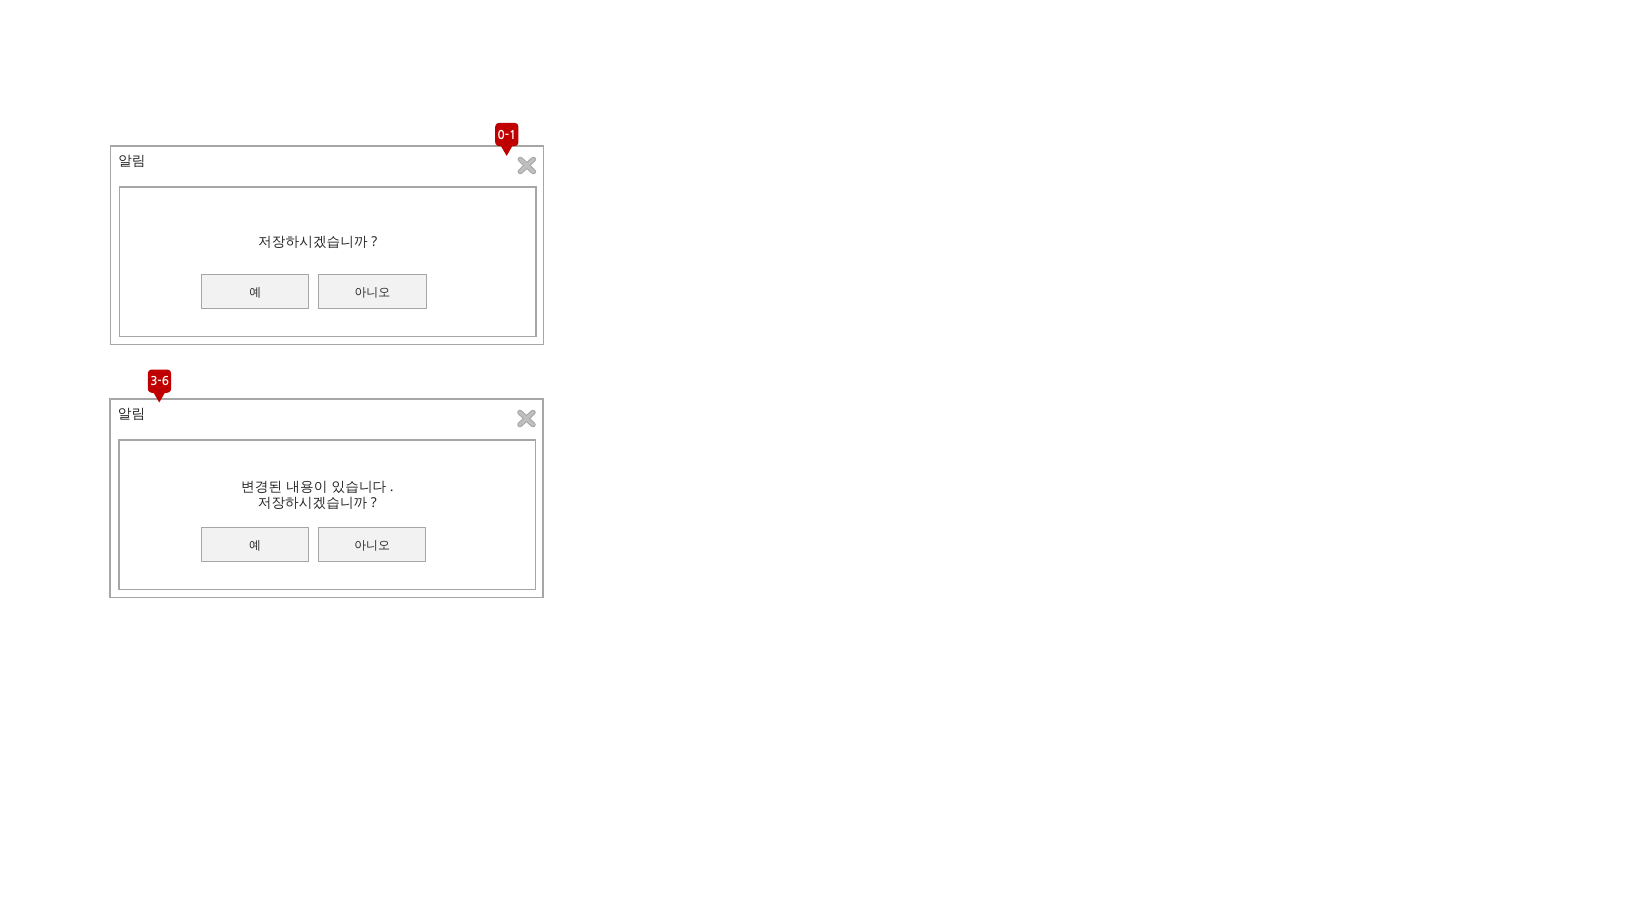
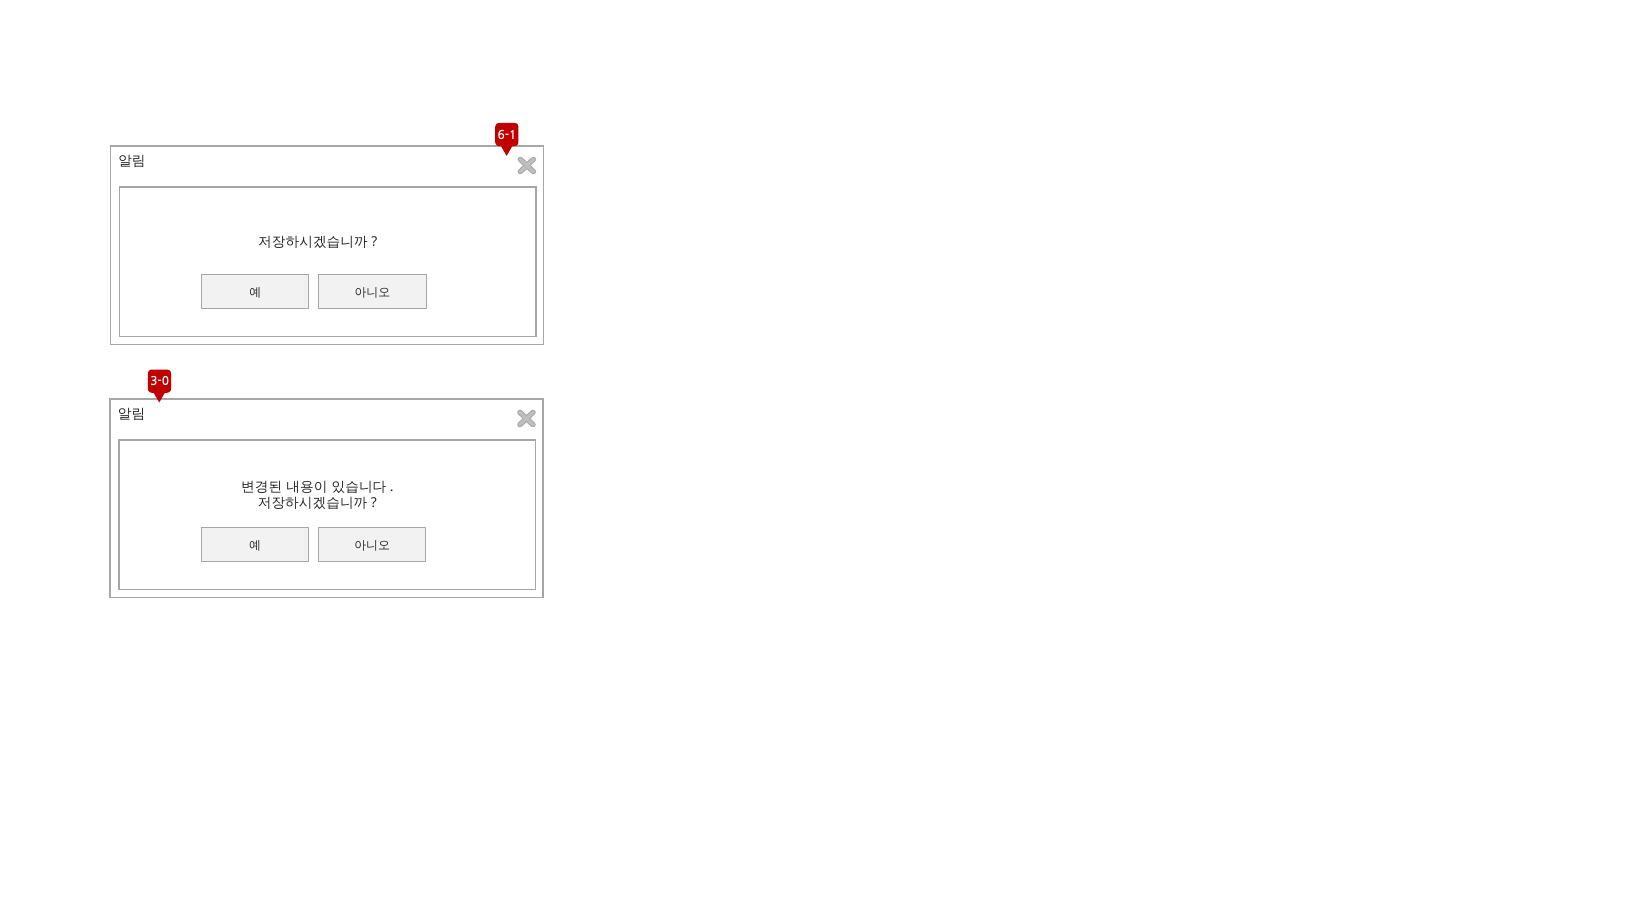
0-1: 0-1 -> 6-1 (507, 135)
3-6: 3-6 -> 3-0 (160, 382)
